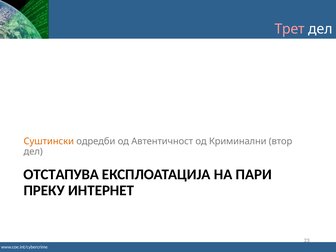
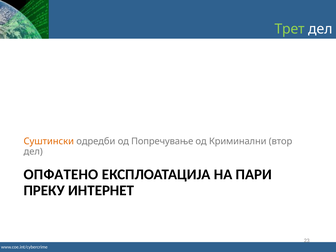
Трет colour: pink -> light green (290, 29)
Автентичност: Автентичност -> Попречување (162, 141)
ОТСТАПУВА: ОТСТАПУВА -> ОПФАТЕНО (61, 174)
